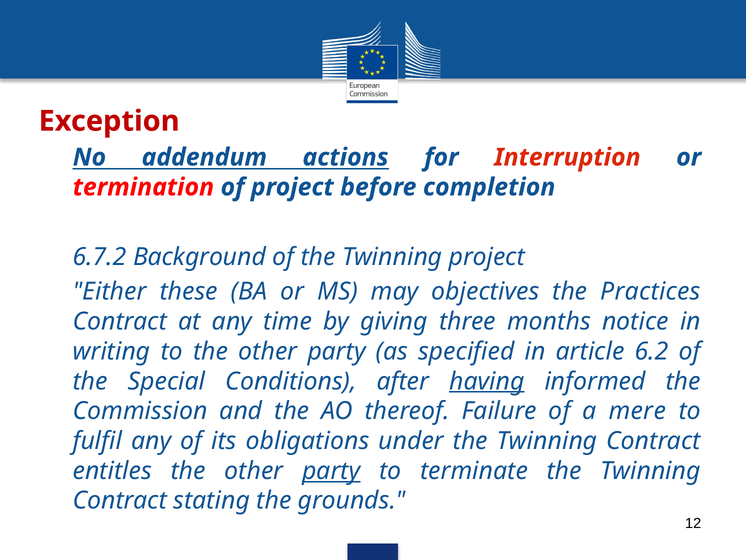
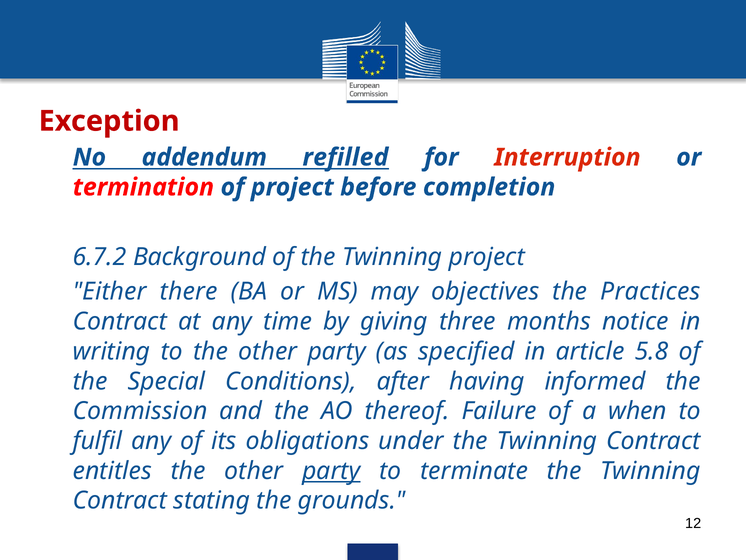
actions: actions -> refilled (345, 157)
these: these -> there (189, 291)
6.2: 6.2 -> 5.8 (652, 351)
having underline: present -> none (487, 381)
mere: mere -> when (638, 411)
